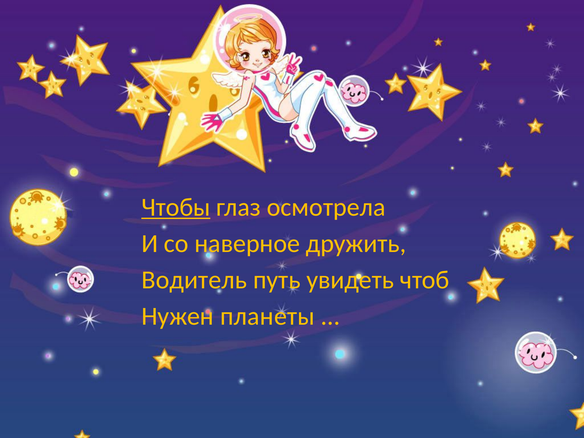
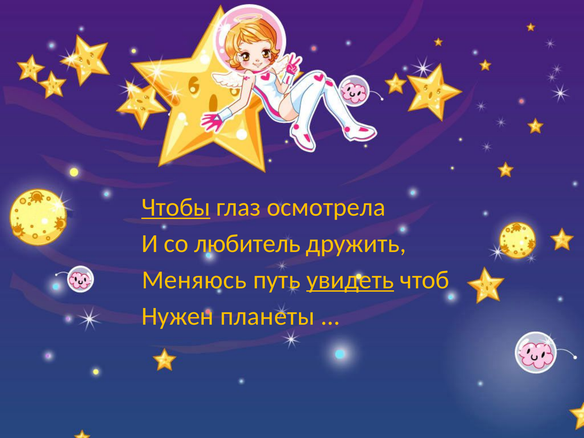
наверное: наверное -> любитель (247, 243)
Водитель: Водитель -> Меняюсь (194, 280)
увидеть underline: none -> present (350, 280)
